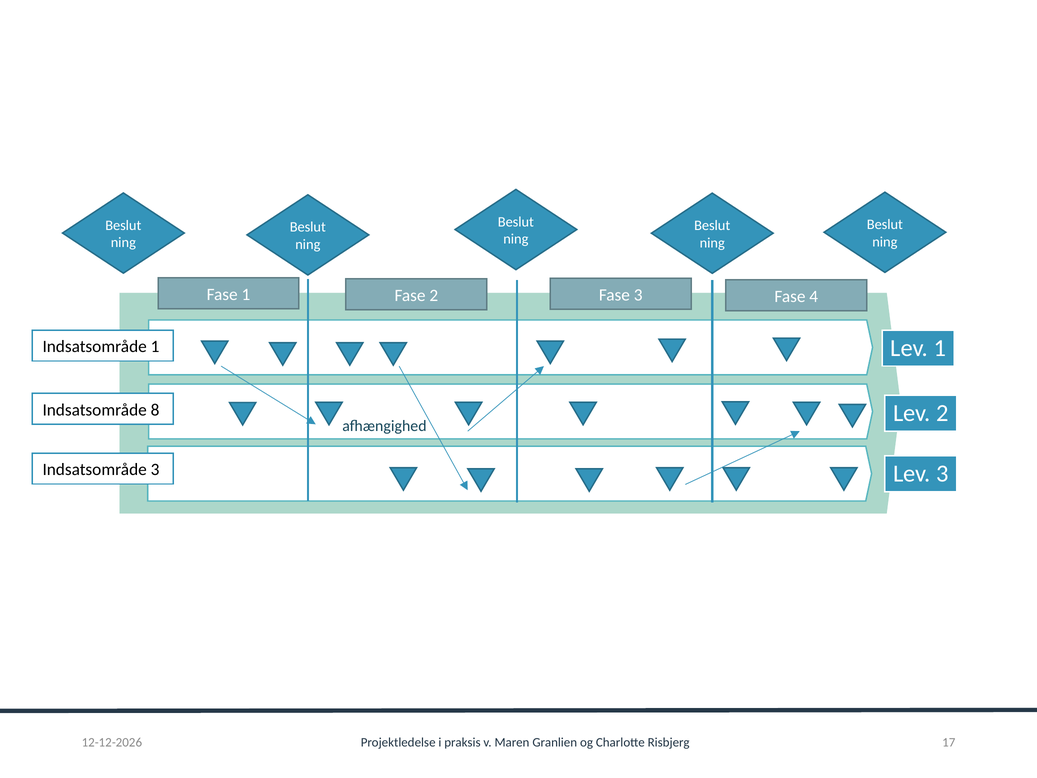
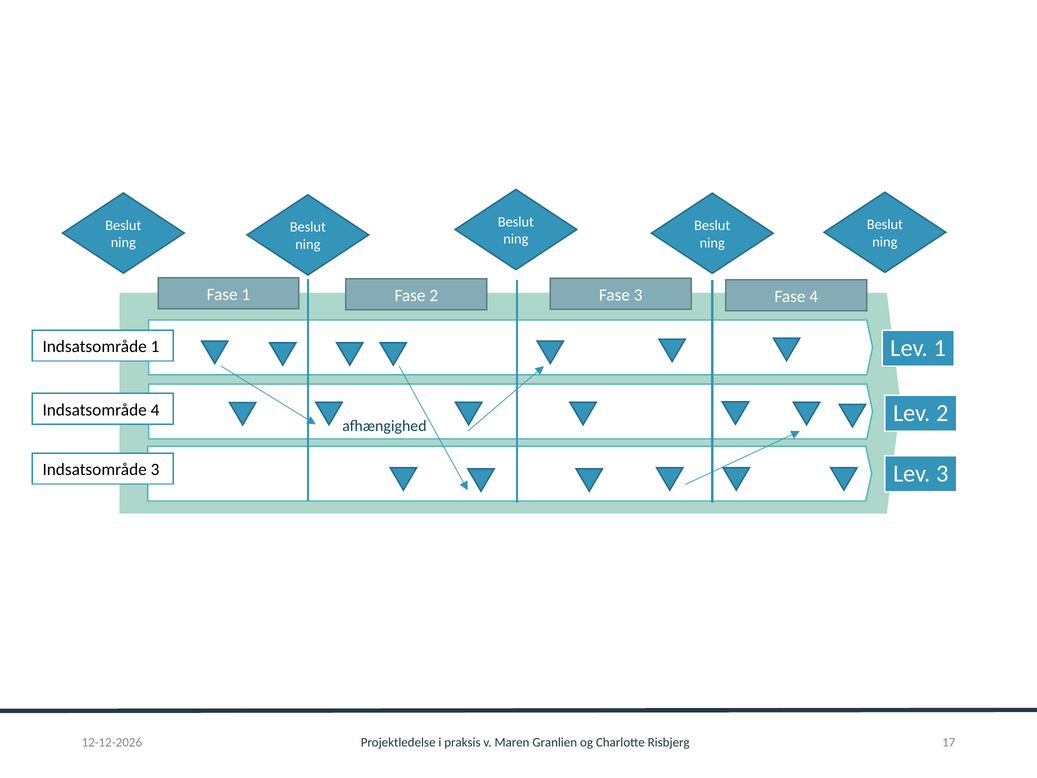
Indsatsområde 8: 8 -> 4 (155, 410)
